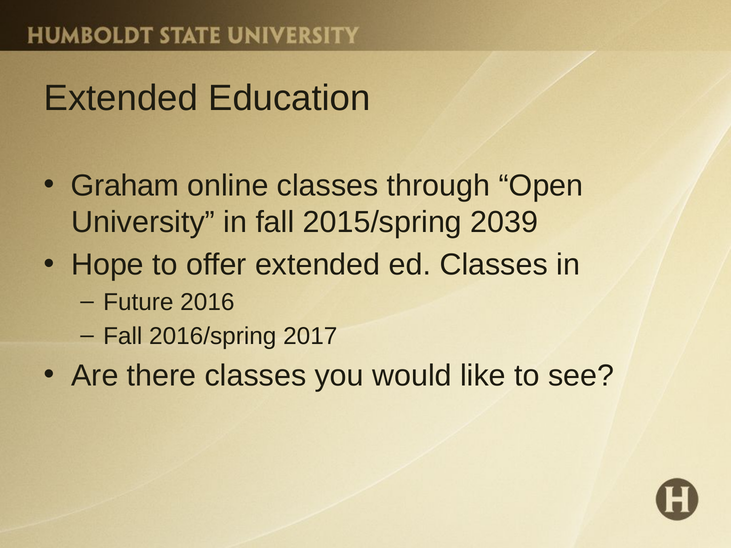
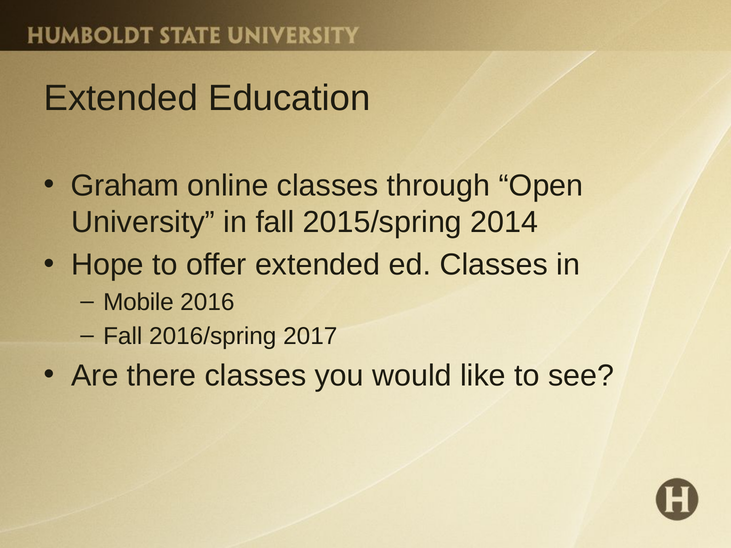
2039: 2039 -> 2014 (504, 222)
Future: Future -> Mobile (138, 302)
